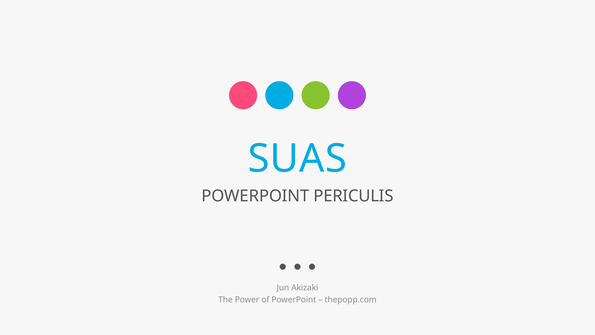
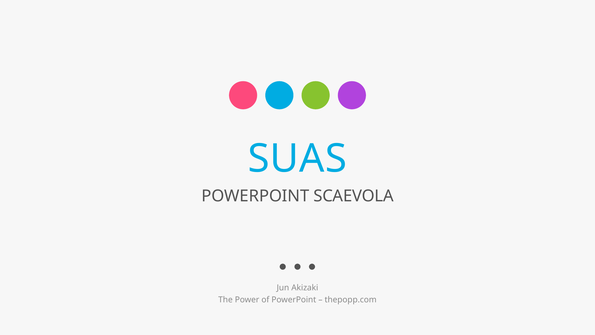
PERICULIS: PERICULIS -> SCAEVOLA (354, 196)
